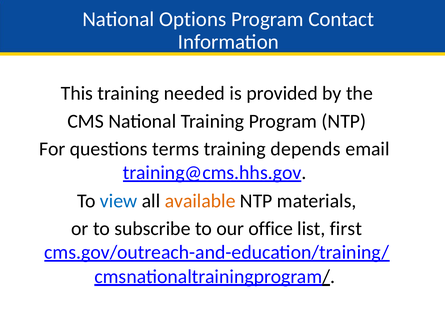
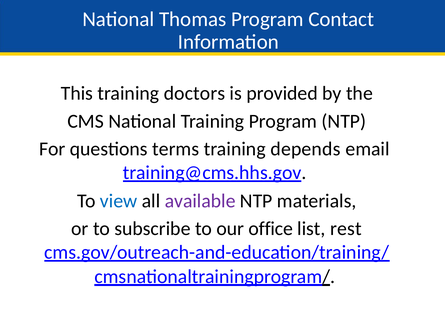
Options: Options -> Thomas (193, 19)
needed: needed -> doctors (194, 93)
available colour: orange -> purple (200, 201)
first: first -> rest (346, 228)
